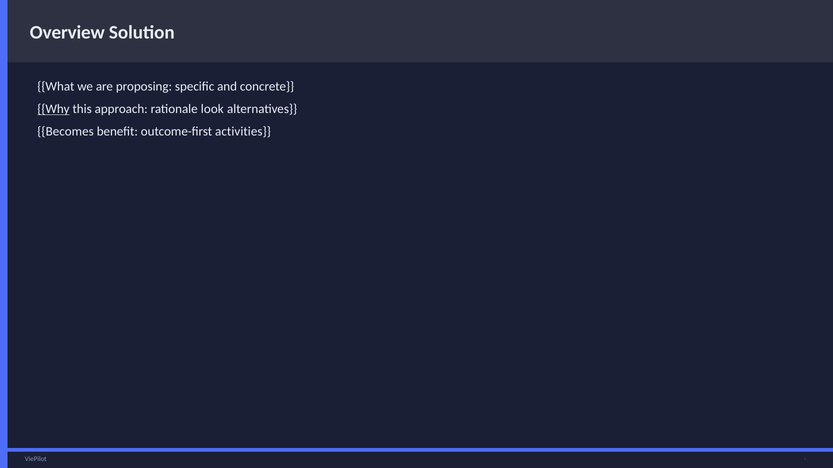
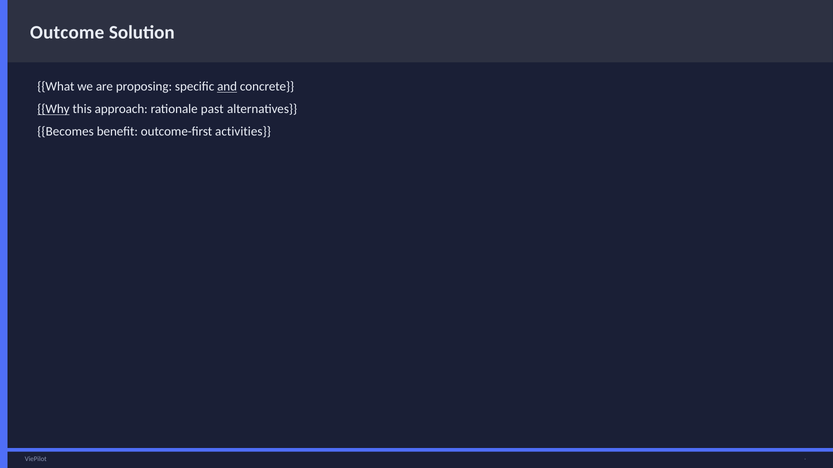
Overview: Overview -> Outcome (67, 33)
and underline: none -> present (227, 87)
look: look -> past (212, 109)
